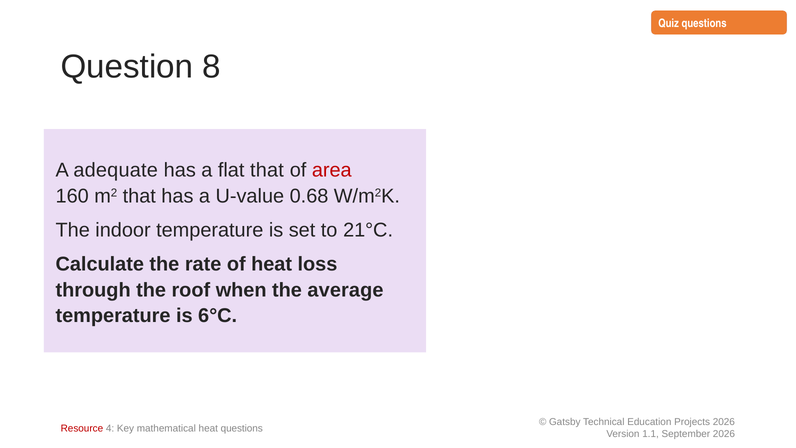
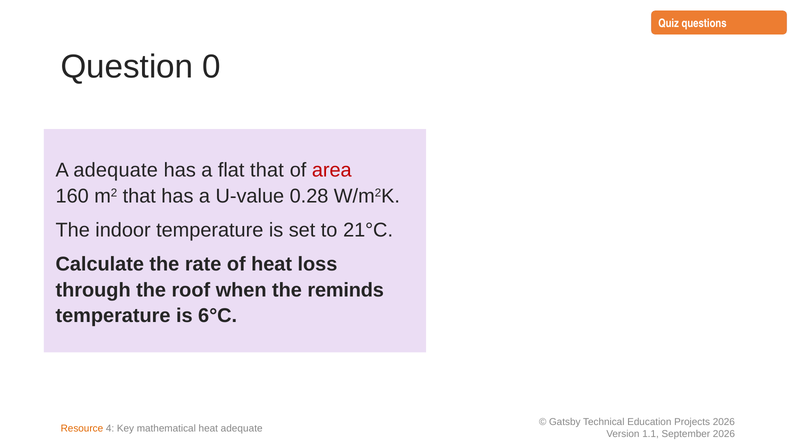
8: 8 -> 0 (212, 67)
0.68: 0.68 -> 0.28 (309, 196)
average: average -> reminds (346, 290)
Resource colour: red -> orange (82, 428)
heat questions: questions -> adequate (242, 428)
